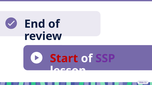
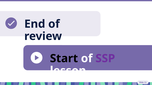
Start colour: red -> black (64, 59)
